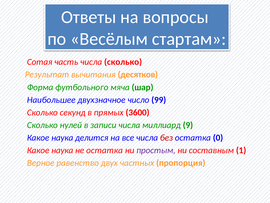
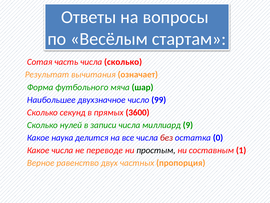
десятков: десятков -> означает (138, 74)
наука: наука -> числа (62, 150)
не остатка: остатка -> переводе (105, 150)
простым colour: purple -> black (156, 150)
